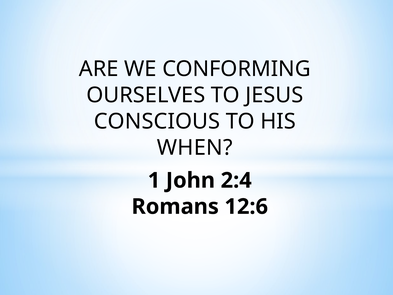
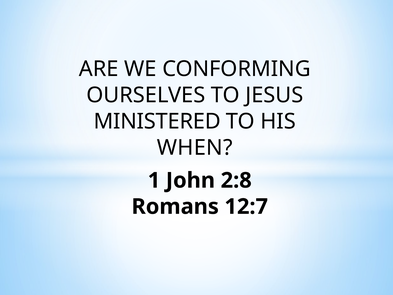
CONSCIOUS: CONSCIOUS -> MINISTERED (157, 121)
2:4: 2:4 -> 2:8 (236, 180)
12:6: 12:6 -> 12:7 (246, 206)
